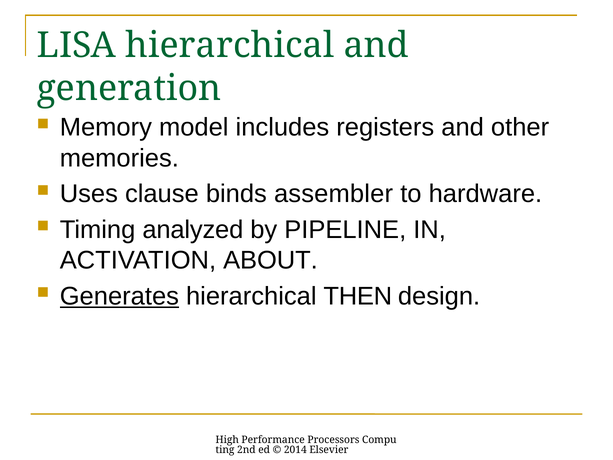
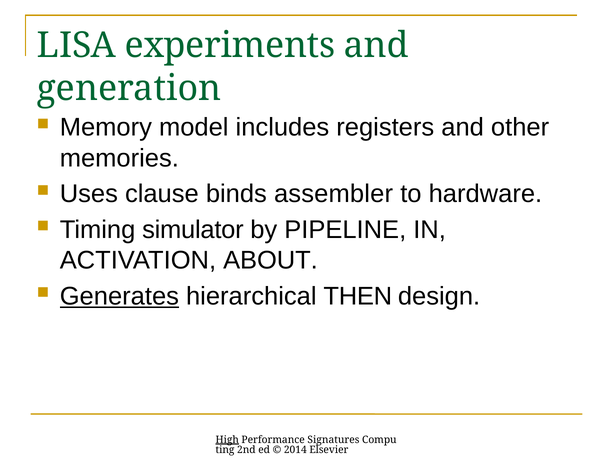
LISA hierarchical: hierarchical -> experiments (230, 46)
analyzed: analyzed -> simulator (193, 230)
High underline: none -> present (227, 439)
Processors: Processors -> Signatures (333, 439)
